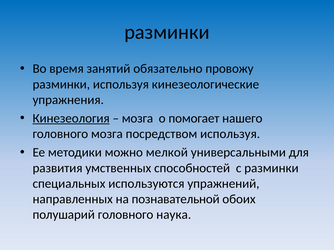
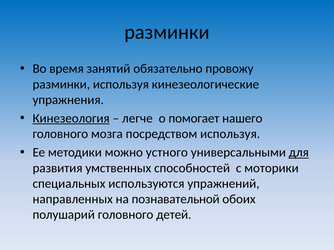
мозга: мозга -> легче (137, 119)
мелкой: мелкой -> устного (167, 153)
для underline: none -> present (299, 153)
с разминки: разминки -> моторики (271, 168)
наука: наука -> детей (174, 215)
